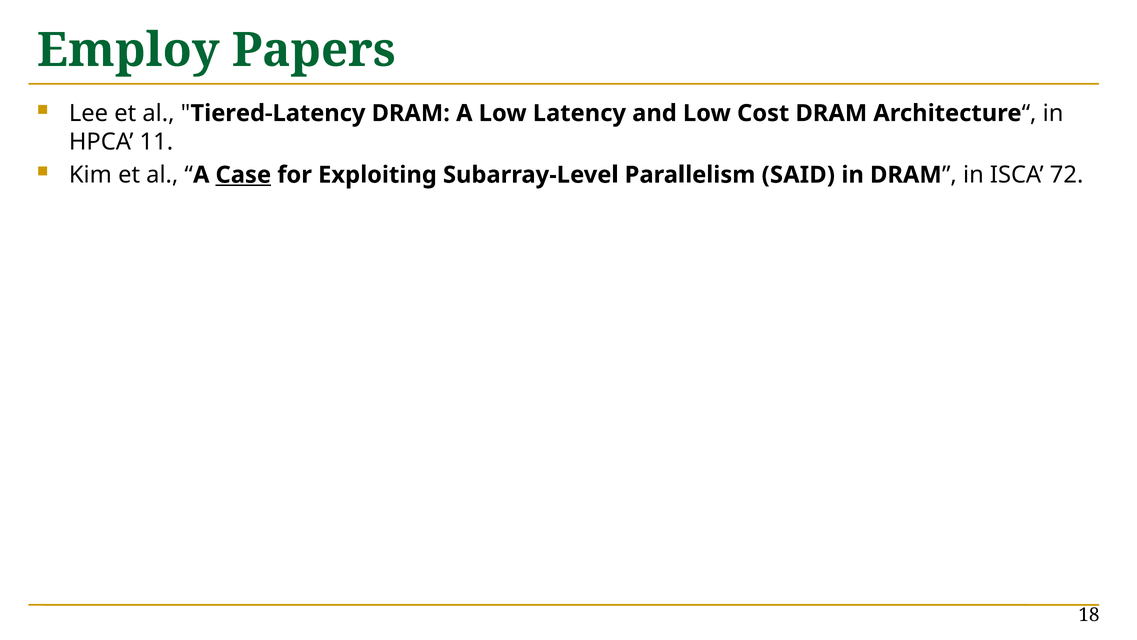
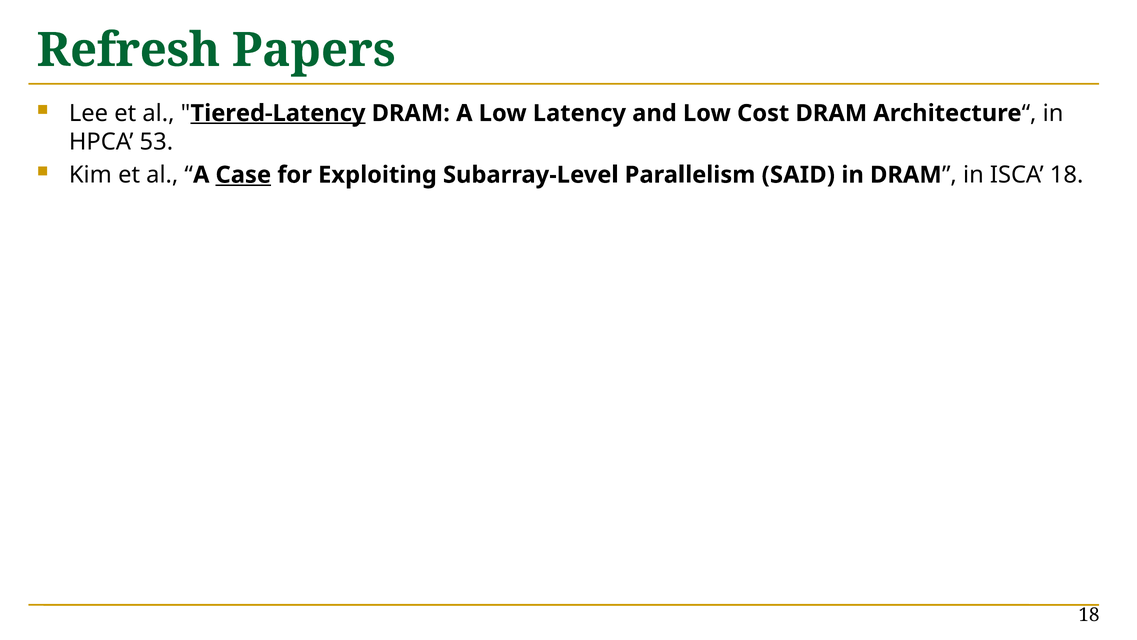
Employ: Employ -> Refresh (129, 50)
Tiered-Latency underline: none -> present (278, 113)
11: 11 -> 53 (156, 142)
ISCA 72: 72 -> 18 (1067, 175)
